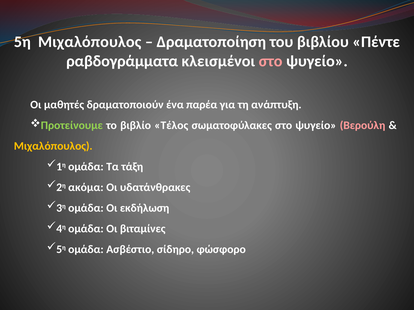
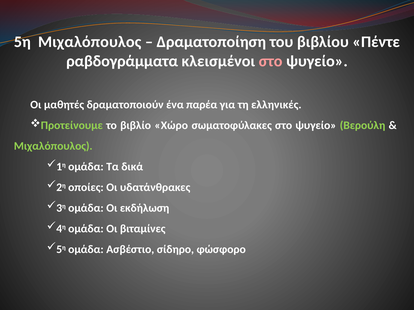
ανάπτυξη: ανάπτυξη -> ελληνικές (276, 105)
Τέλος: Τέλος -> Χώρο (171, 126)
Βερούλη colour: pink -> light green (363, 126)
Μιχαλόπουλος colour: yellow -> light green (53, 146)
τάξη: τάξη -> δικά (132, 167)
ακόμα: ακόμα -> οποίες (86, 188)
